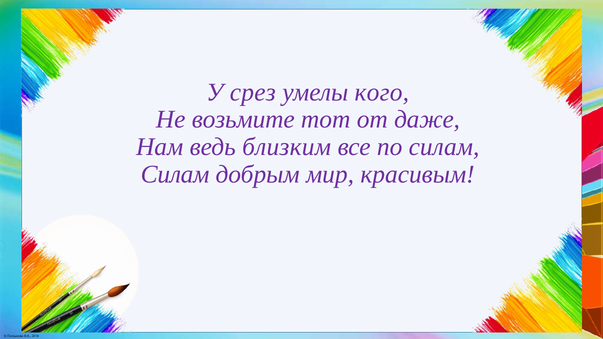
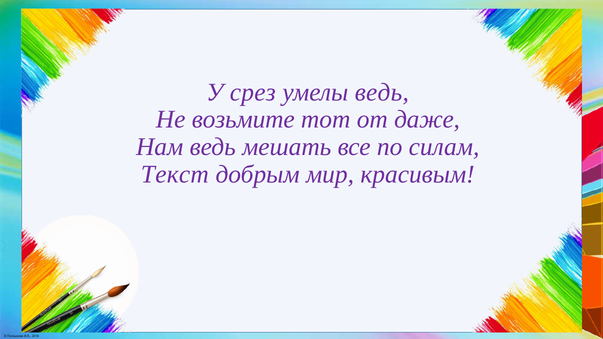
умелы кого: кого -> ведь (382, 92)
близким: близким -> мешать (287, 147)
Силам: Силам -> Текст (175, 175)
